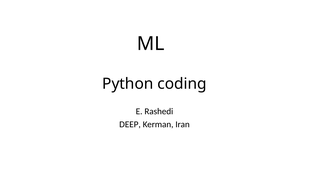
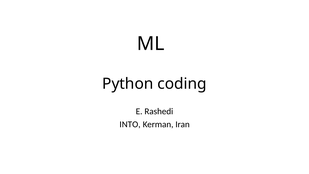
DEEP: DEEP -> INTO (130, 124)
